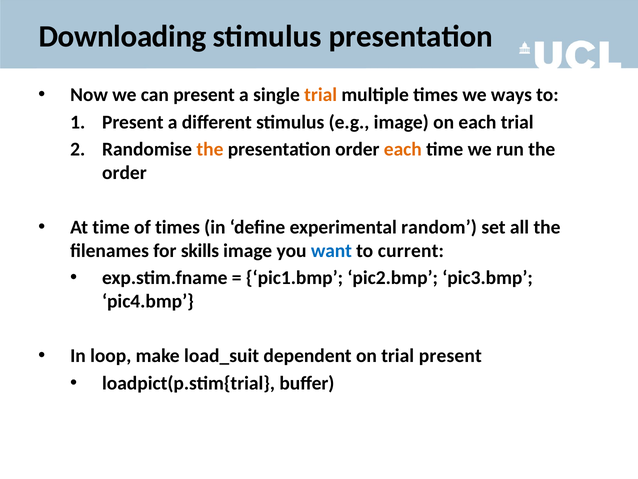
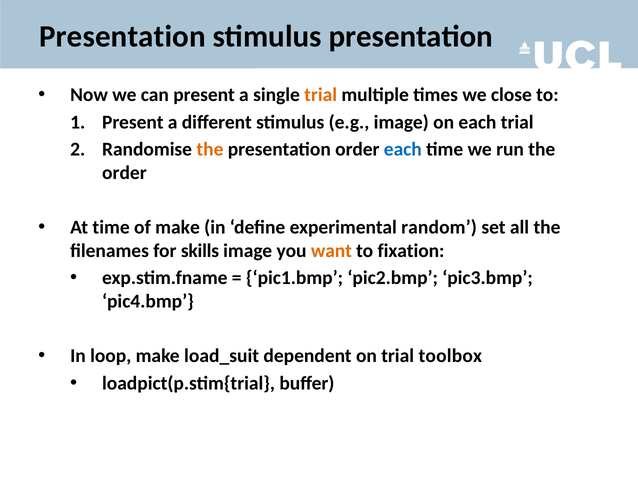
Downloading: Downloading -> Presentation (122, 36)
ways: ways -> close (511, 95)
each colour: orange -> blue (403, 149)
of times: times -> make (177, 227)
want colour: blue -> orange (331, 250)
current: current -> fixation (411, 250)
trial present: present -> toolbox (450, 356)
